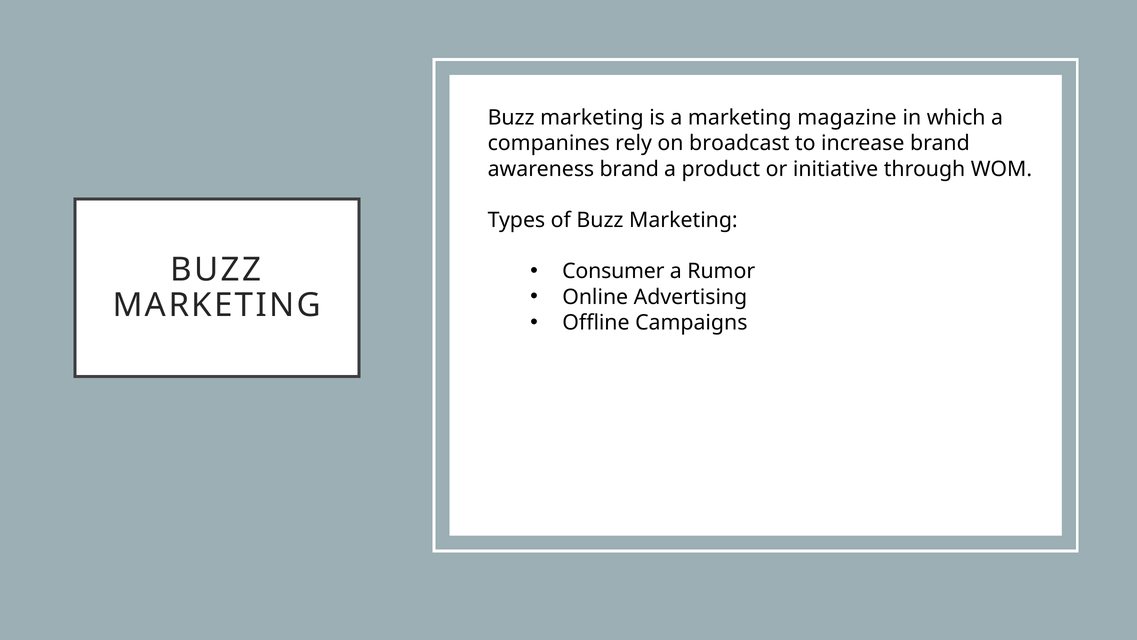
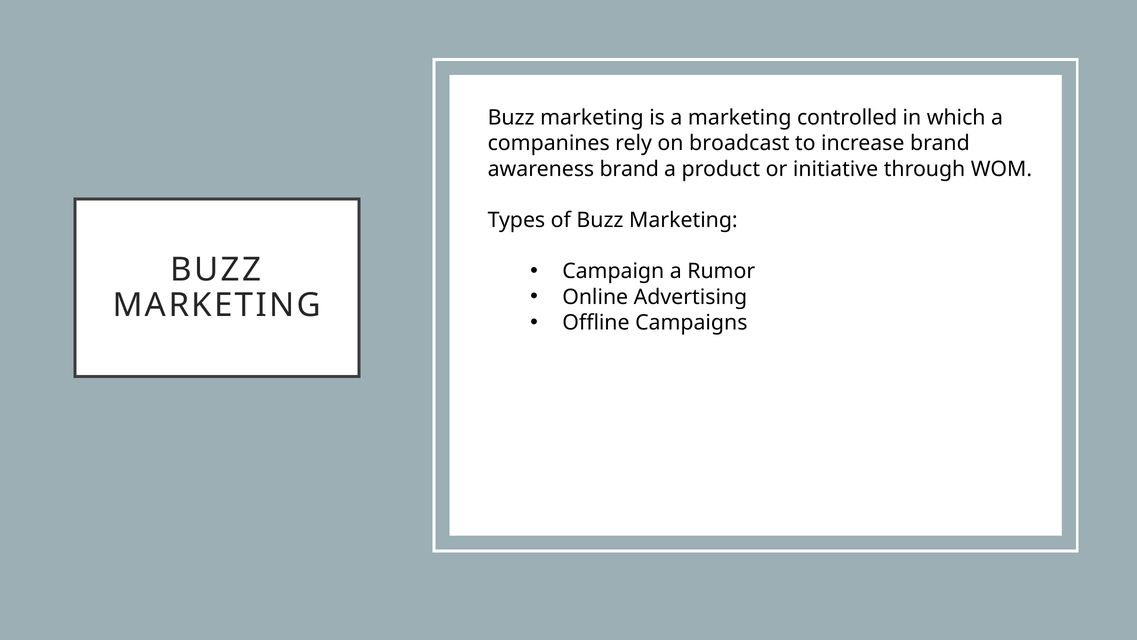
magazine: magazine -> controlled (847, 118)
Consumer: Consumer -> Campaign (613, 271)
